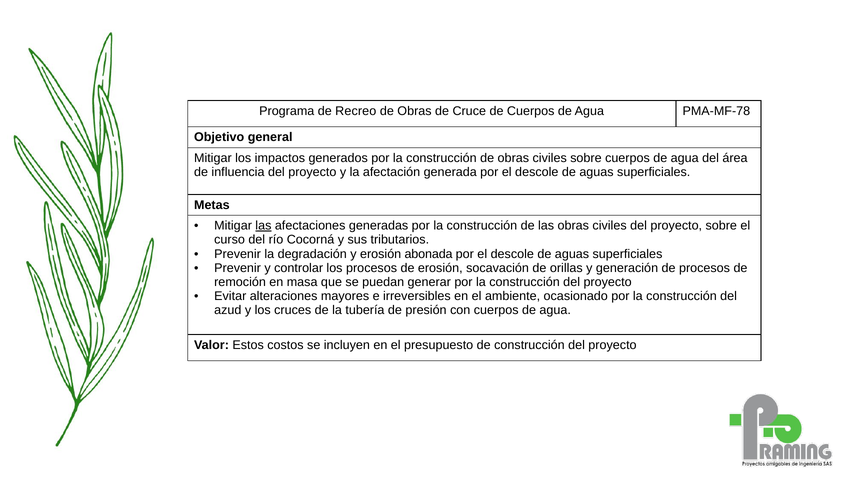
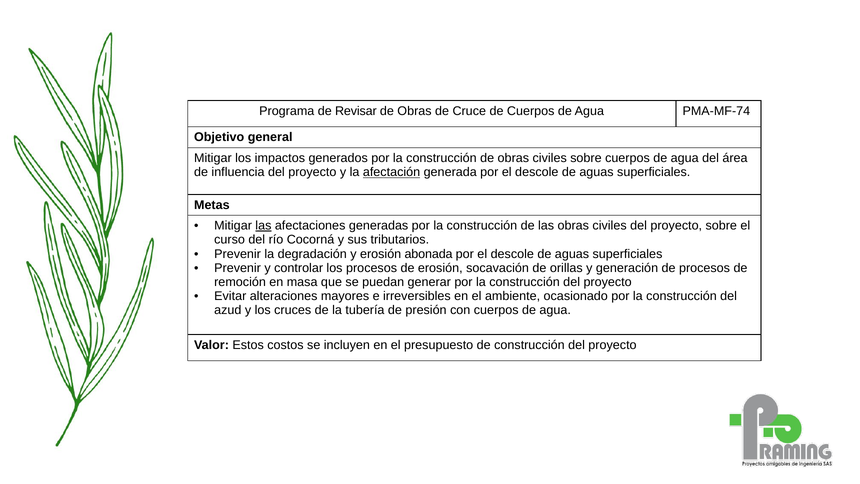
Recreo: Recreo -> Revisar (356, 111)
PMA-MF-78: PMA-MF-78 -> PMA-MF-74 (716, 111)
afectación underline: none -> present (392, 172)
